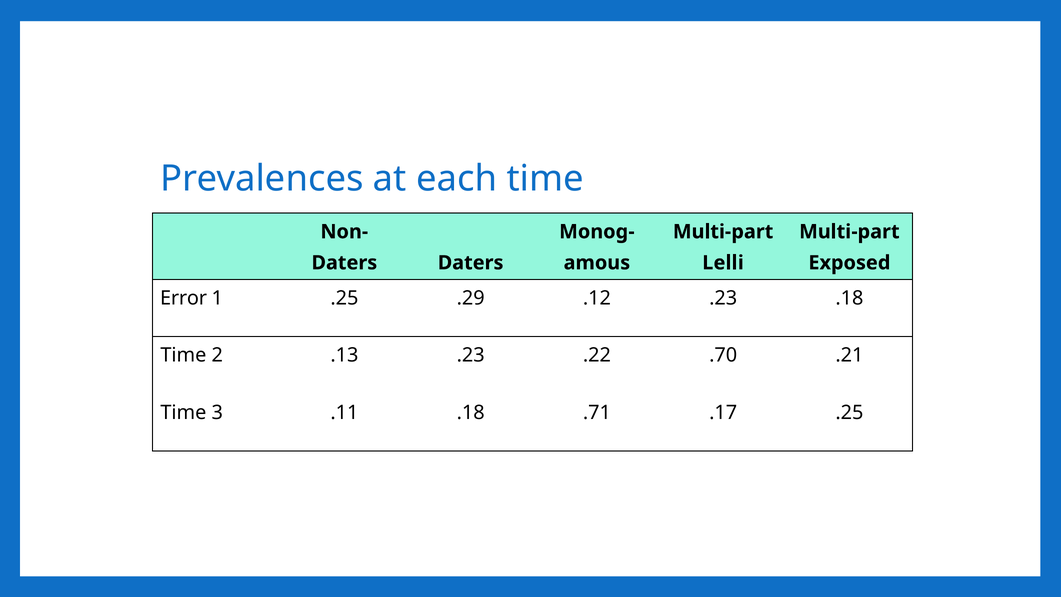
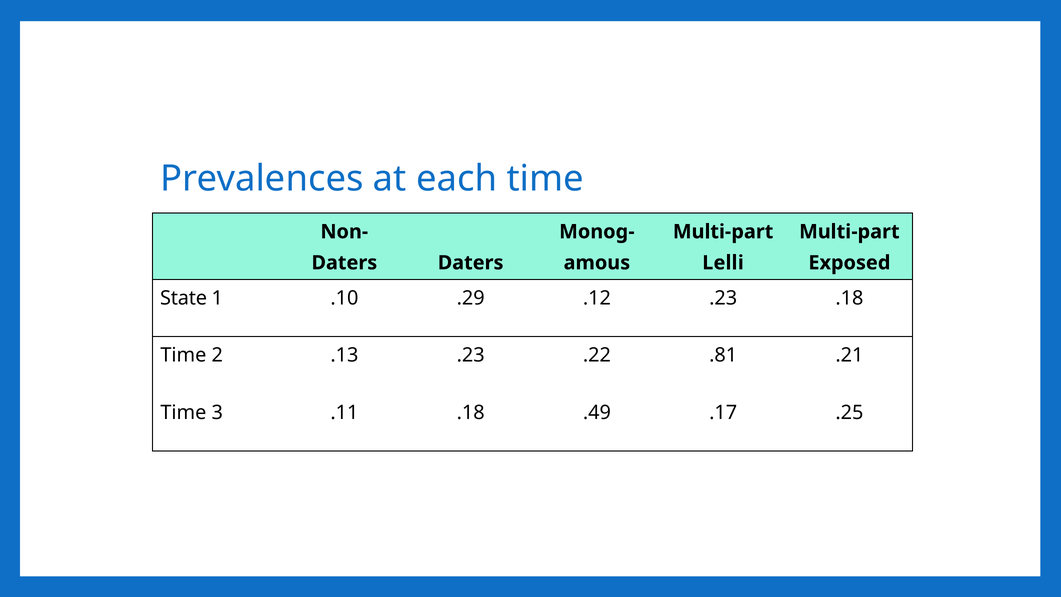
Error: Error -> State (184, 298)
1 .25: .25 -> .10 (344, 298)
.70: .70 -> .81 (723, 355)
.71: .71 -> .49 (597, 412)
